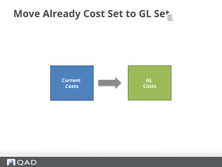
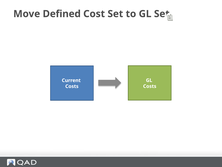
Already: Already -> Defined (62, 14)
